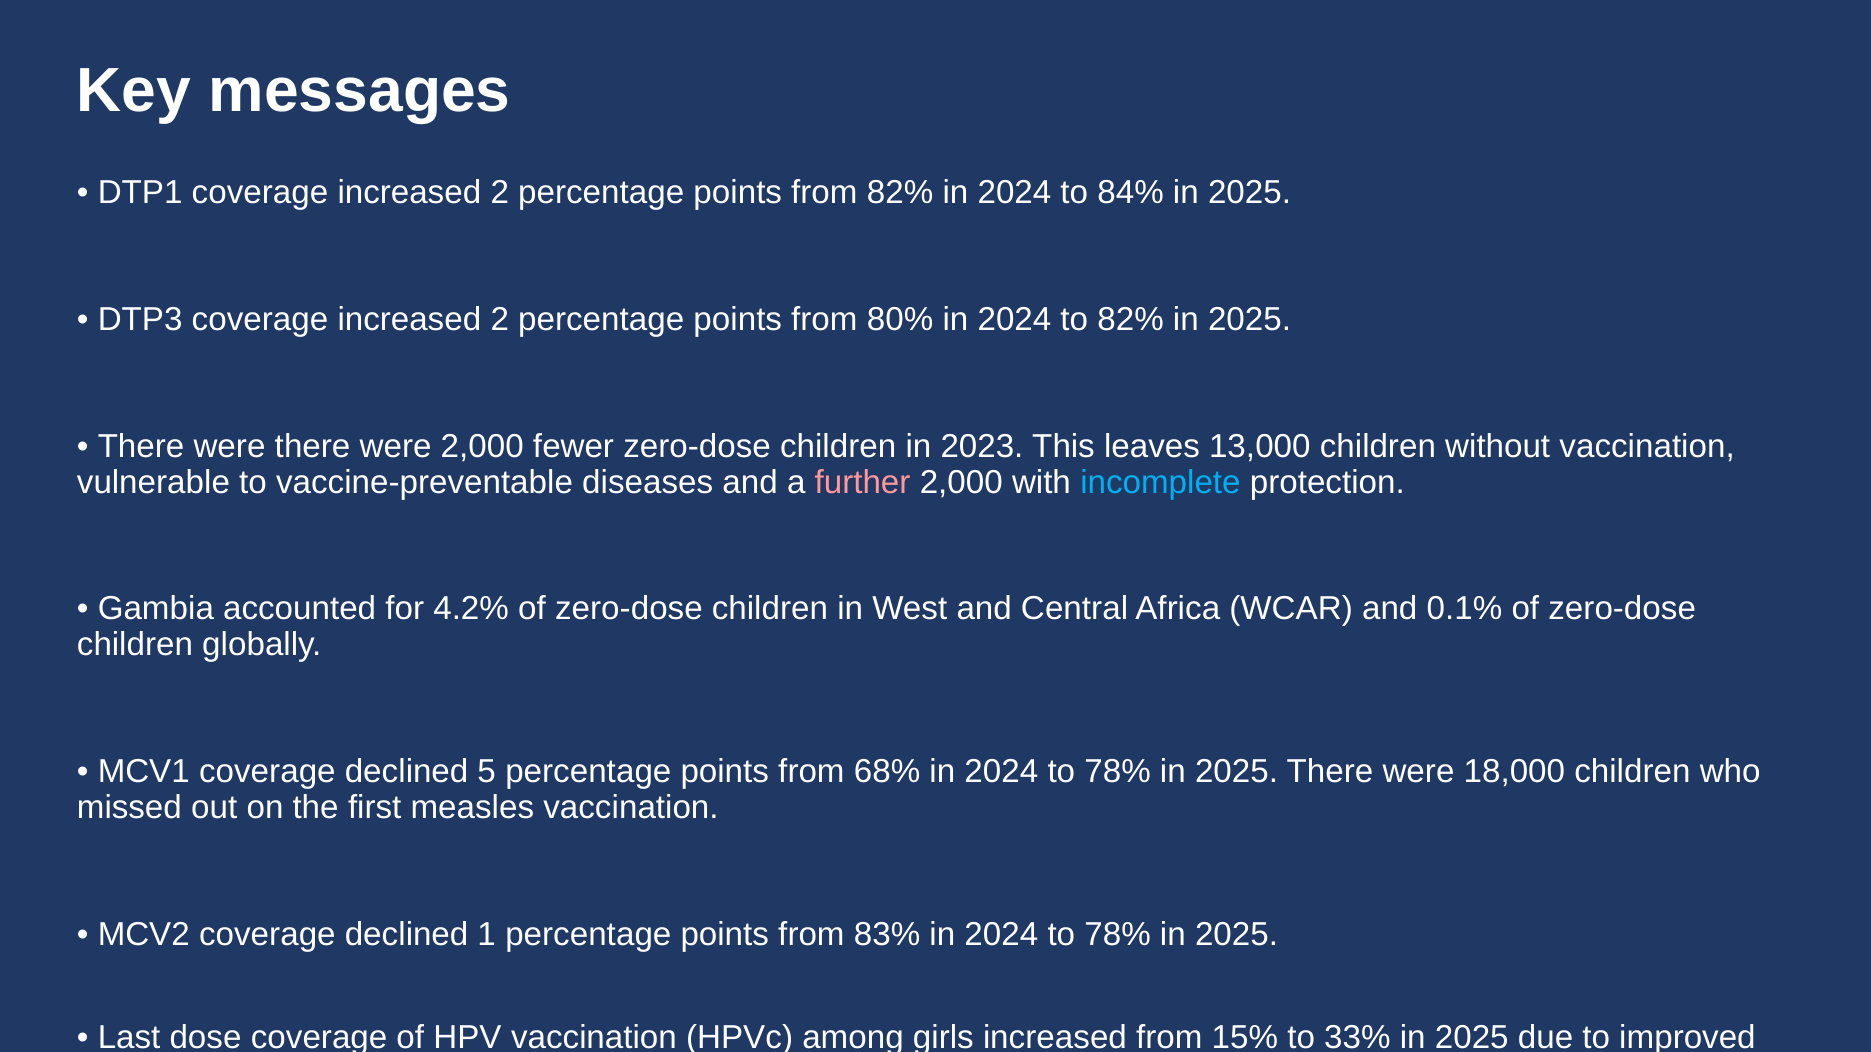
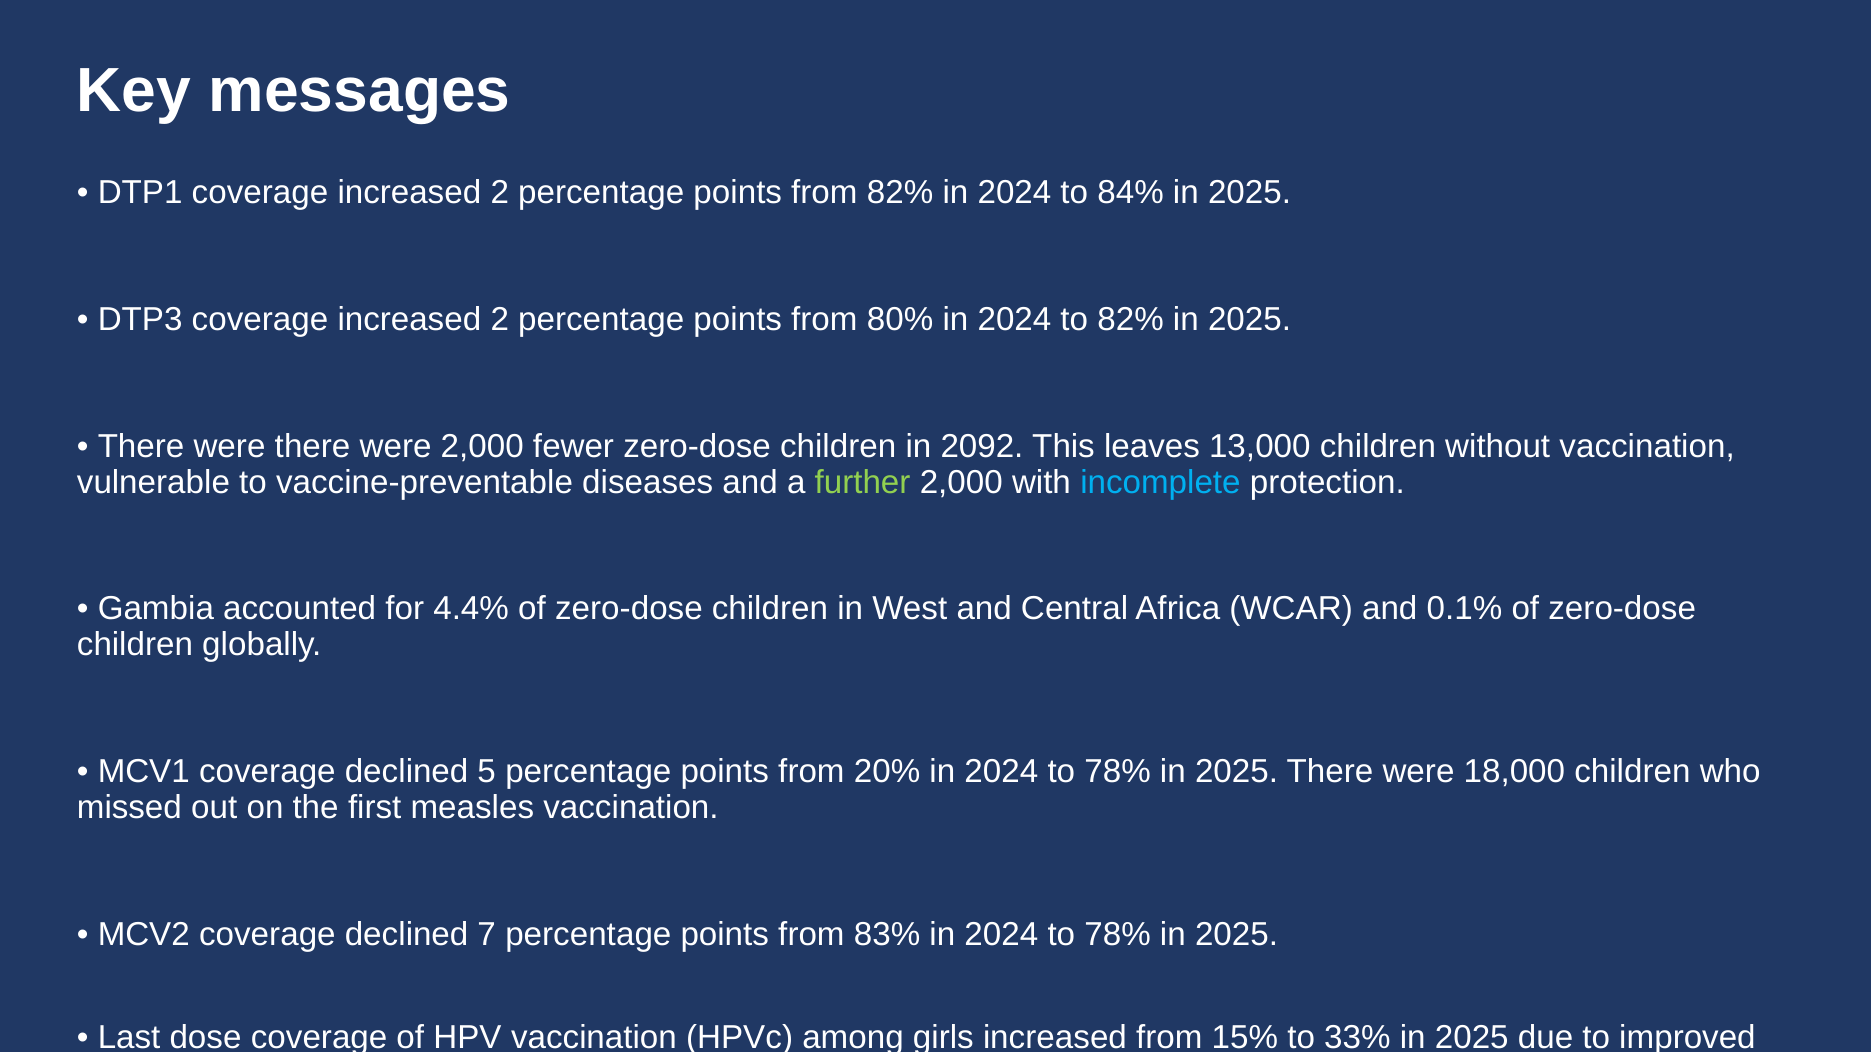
2023: 2023 -> 2092 (982, 447)
further colour: pink -> light green (863, 482)
4.2%: 4.2% -> 4.4% (471, 609)
68%: 68% -> 20% (887, 772)
1: 1 -> 7 (487, 935)
